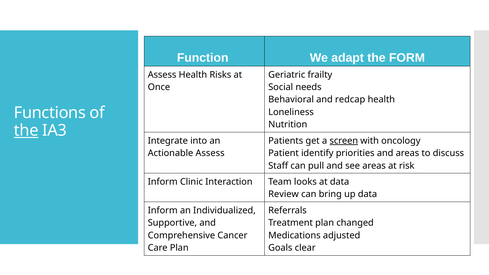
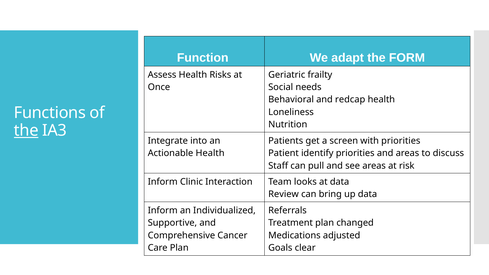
screen underline: present -> none (344, 141)
with oncology: oncology -> priorities (401, 141)
Actionable Assess: Assess -> Health (210, 153)
